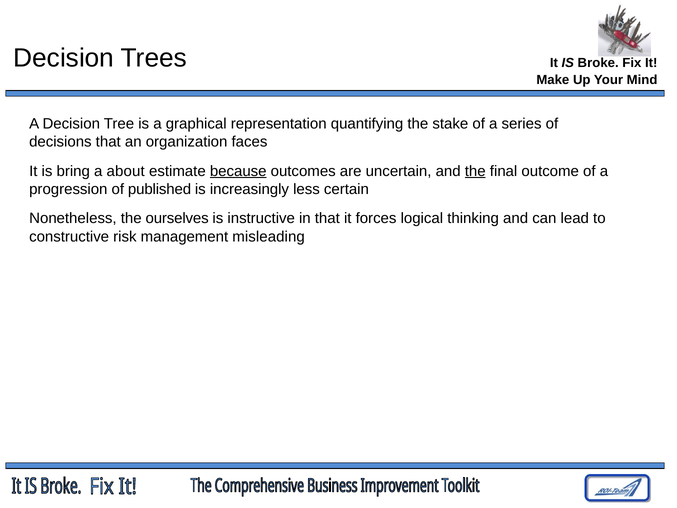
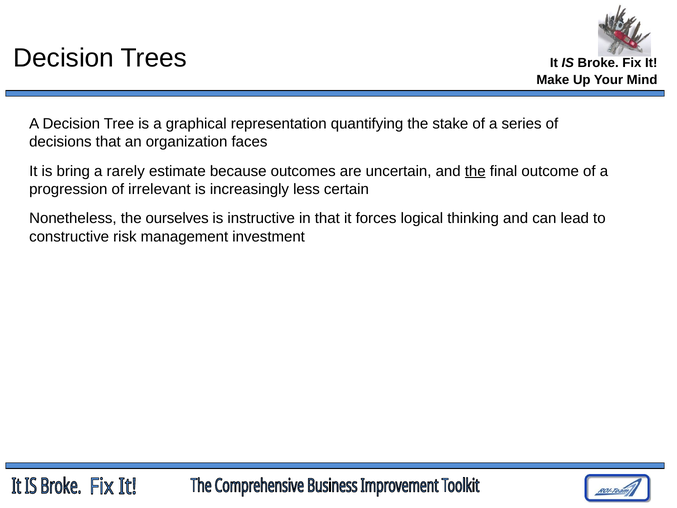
about: about -> rarely (126, 171)
because underline: present -> none (238, 171)
published: published -> irrelevant (159, 189)
misleading: misleading -> investment (269, 236)
